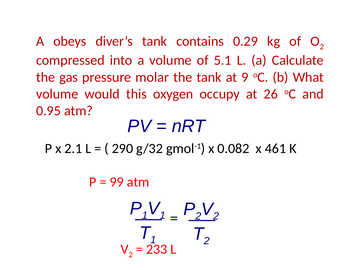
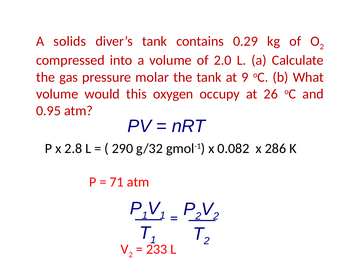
obeys: obeys -> solids (70, 41)
5.1: 5.1 -> 2.0 (223, 60)
2.1: 2.1 -> 2.8 (73, 148)
461: 461 -> 286 (276, 148)
99: 99 -> 71 (117, 182)
